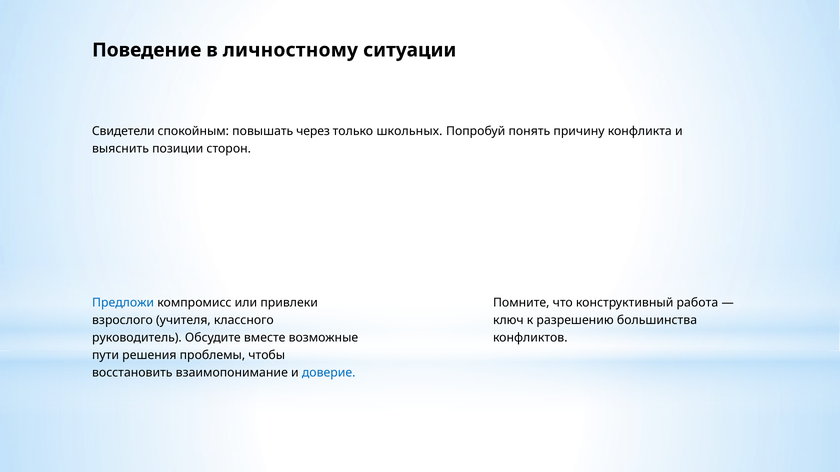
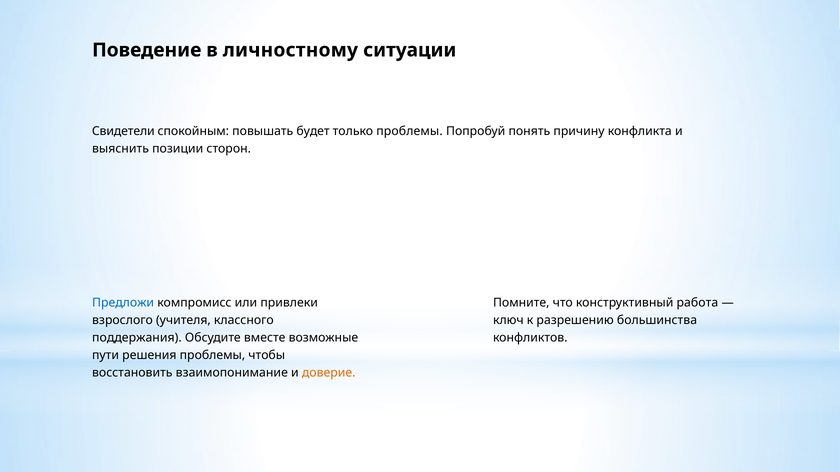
через: через -> будет (313, 132)
только школьных: школьных -> проблемы (409, 132)
руководитель: руководитель -> поддержания (137, 338)
доверие colour: blue -> orange (329, 373)
